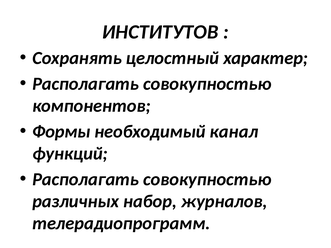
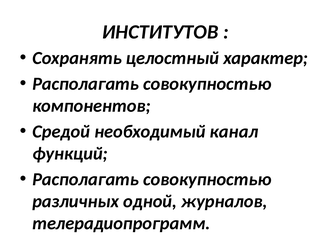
Формы: Формы -> Средой (61, 132)
набор: набор -> одной (150, 202)
